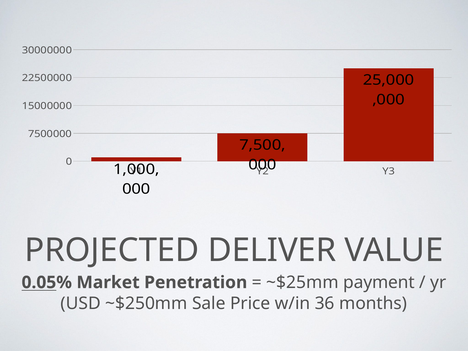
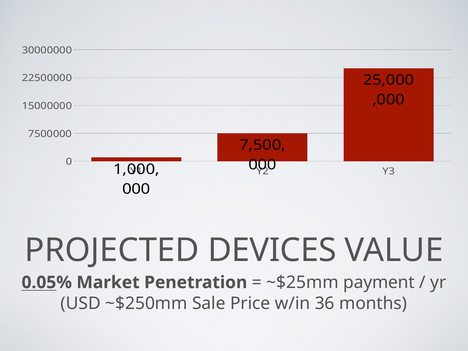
DELIVER: DELIVER -> DEVICES (272, 250)
